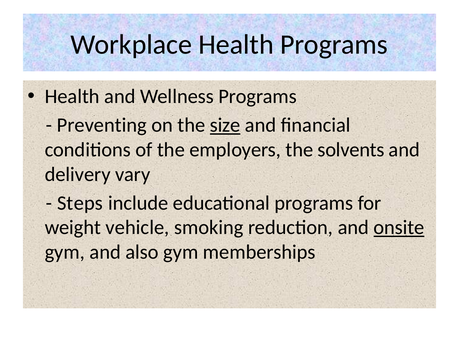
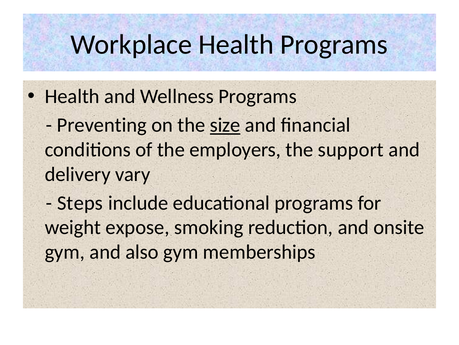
solvents: solvents -> support (351, 149)
vehicle: vehicle -> expose (138, 227)
onsite underline: present -> none (399, 227)
